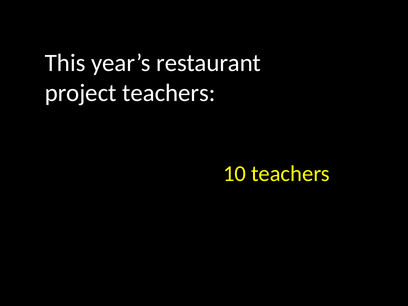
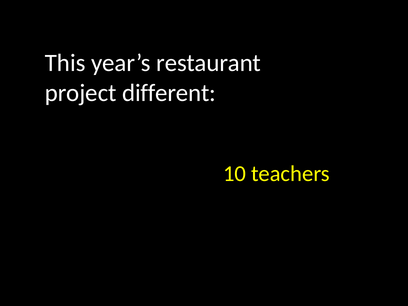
project teachers: teachers -> different (169, 93)
